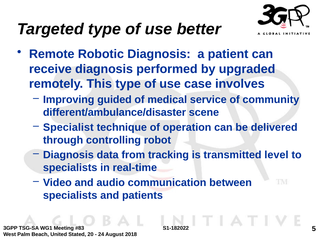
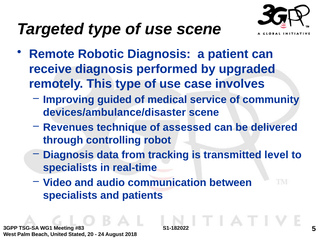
use better: better -> scene (199, 29)
different/ambulance/disaster: different/ambulance/disaster -> devices/ambulance/disaster (114, 113)
Specialist: Specialist -> Revenues (68, 127)
operation: operation -> assessed (187, 127)
